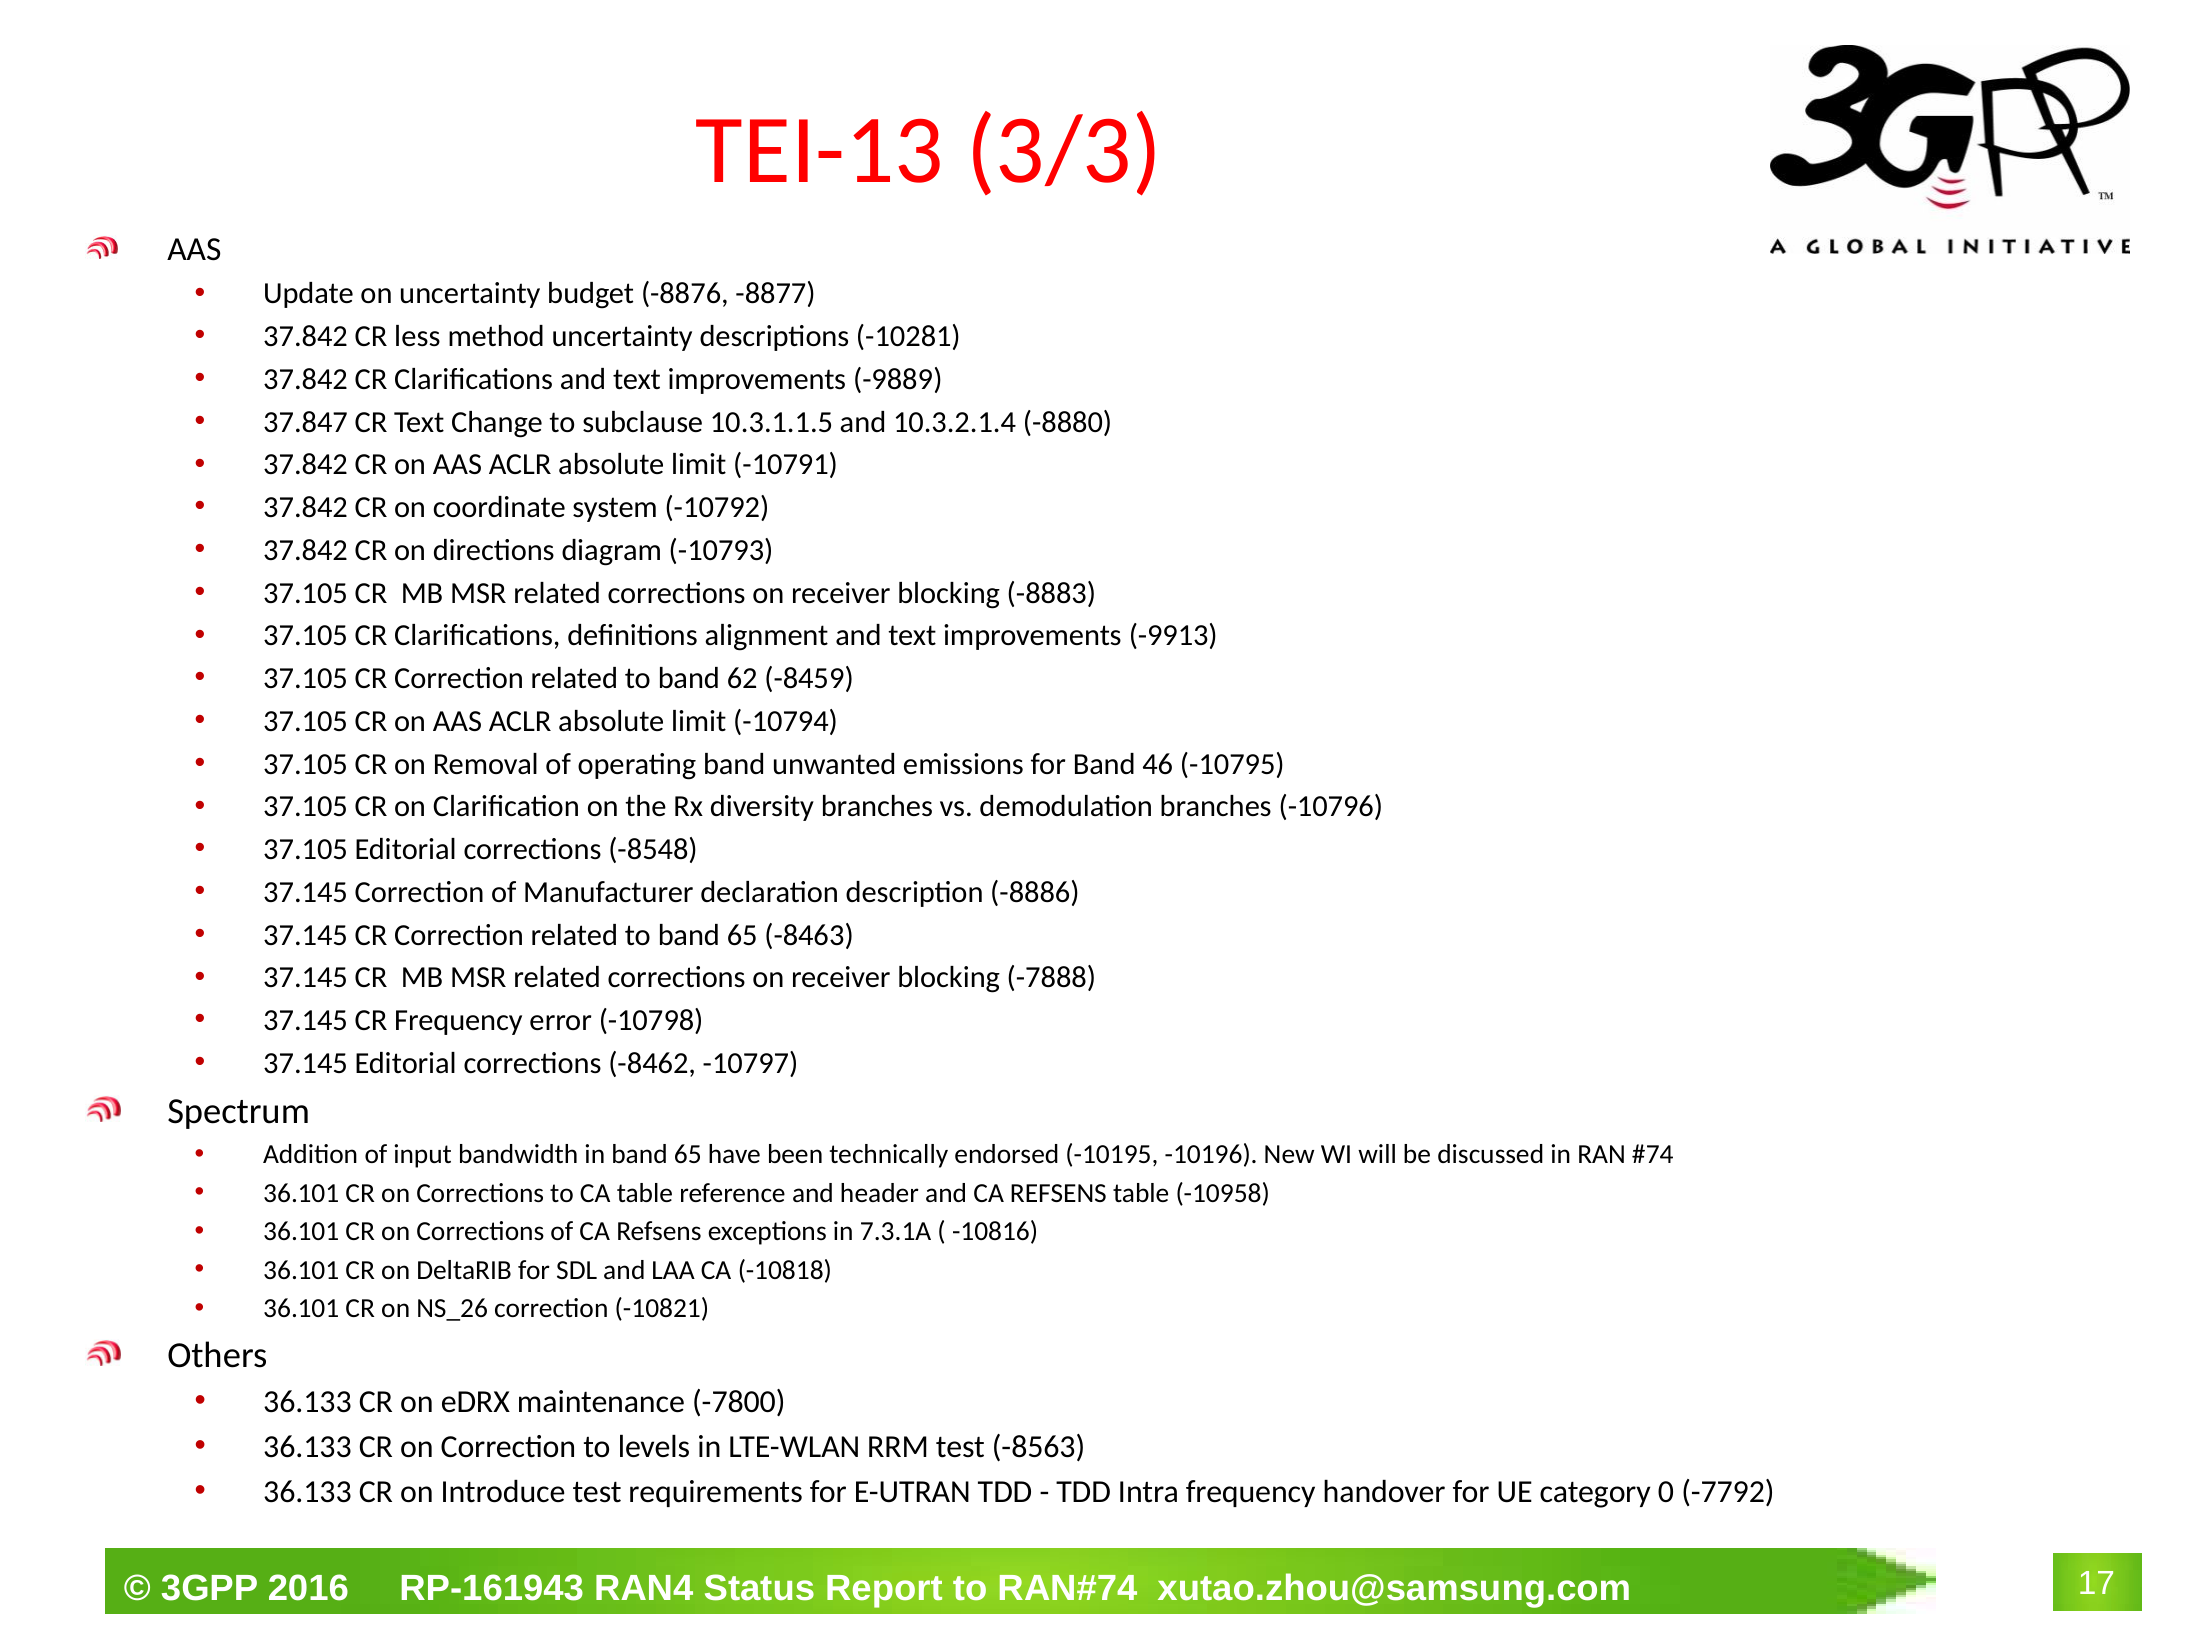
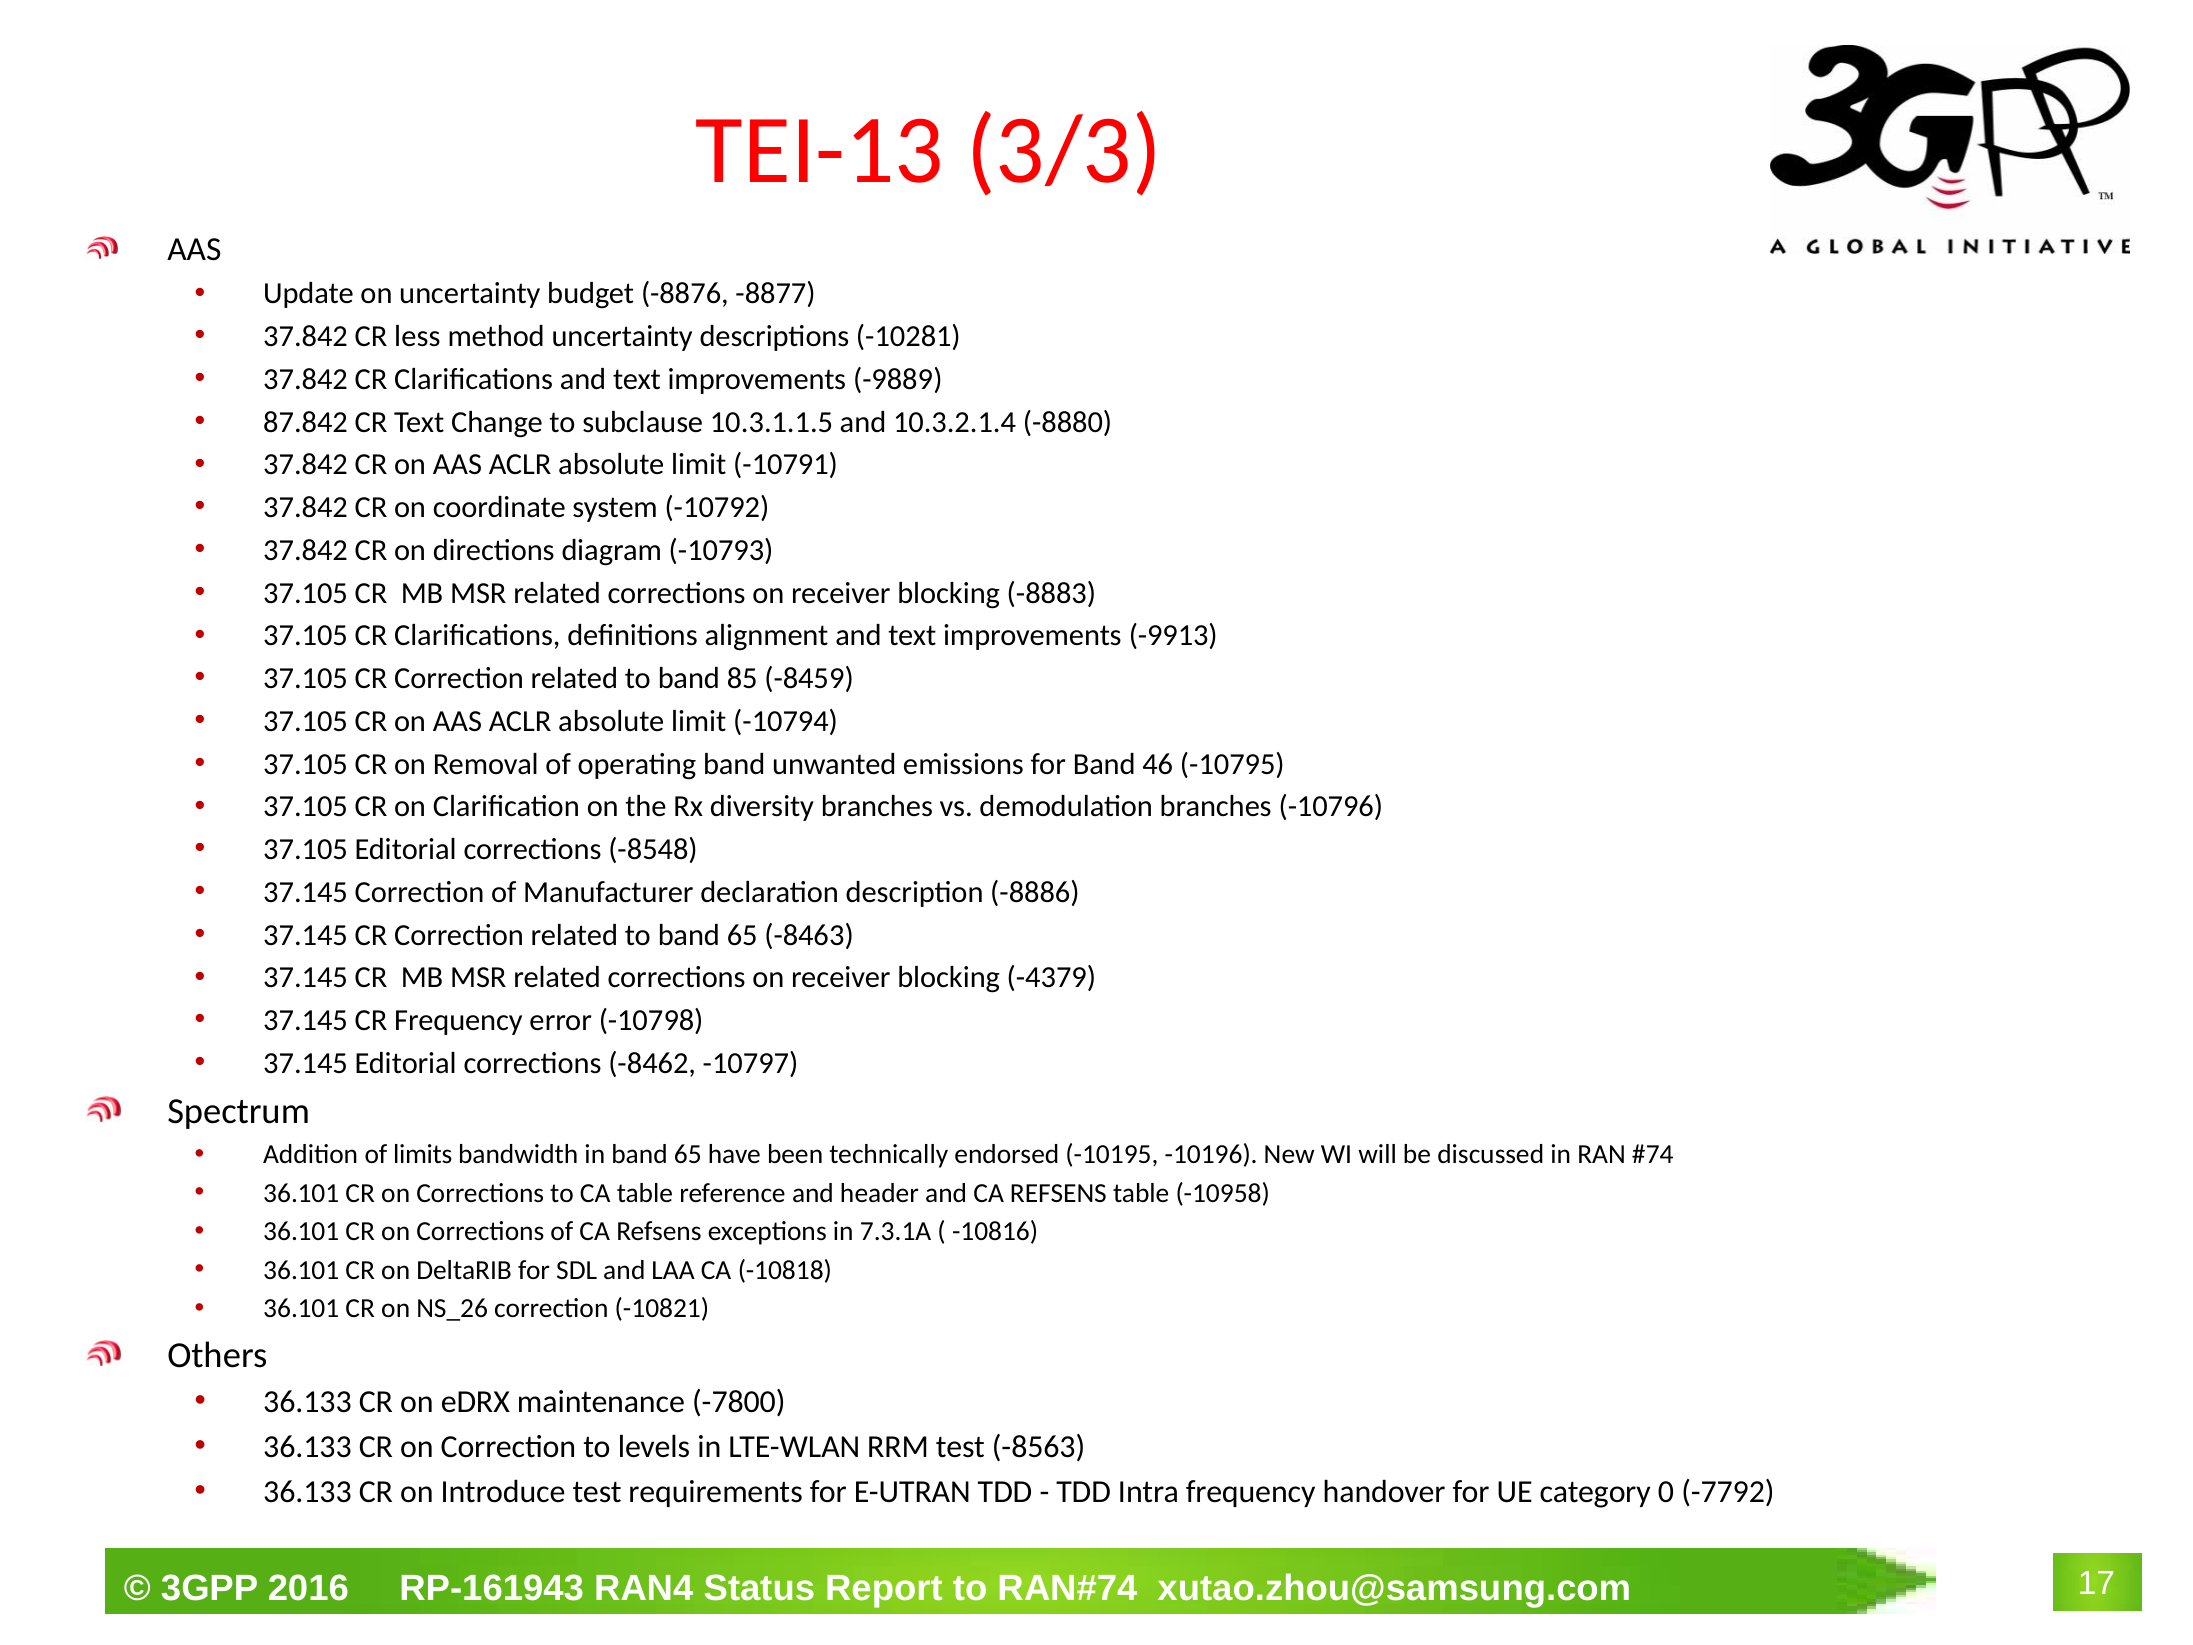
37.847: 37.847 -> 87.842 (306, 422)
62: 62 -> 85 (742, 678)
-7888: -7888 -> -4379 (1051, 978)
input: input -> limits (423, 1154)
